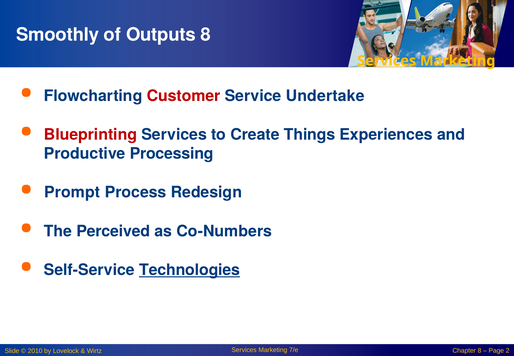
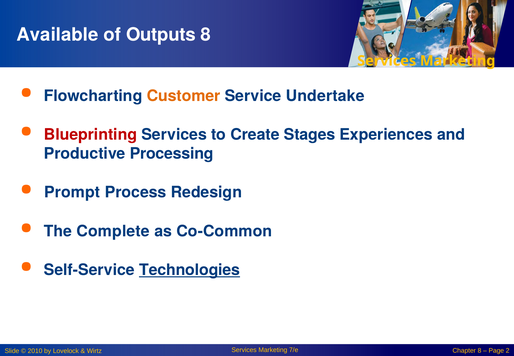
Smoothly: Smoothly -> Available (57, 35)
Services underline: present -> none (387, 61)
Customer colour: red -> orange (184, 96)
Things: Things -> Stages (310, 135)
Perceived: Perceived -> Complete (113, 231)
Co-Numbers: Co-Numbers -> Co-Common (224, 231)
